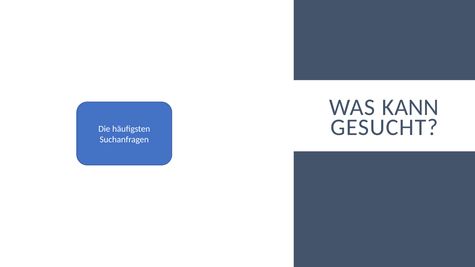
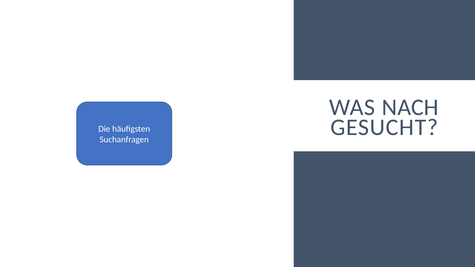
KANN: KANN -> NACH (410, 108)
